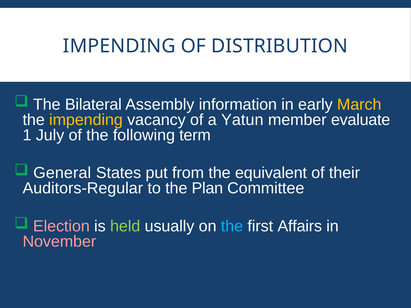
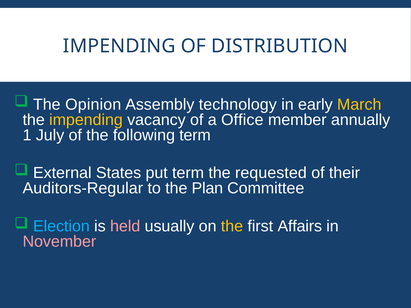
Bilateral: Bilateral -> Opinion (93, 105)
information: information -> technology (238, 105)
Yatun: Yatun -> Office (242, 120)
evaluate: evaluate -> annually (361, 120)
General: General -> External (62, 173)
put from: from -> term (188, 173)
equivalent: equivalent -> requested (271, 173)
Election colour: pink -> light blue (61, 226)
held colour: light green -> pink (125, 226)
the colour: light blue -> yellow (232, 226)
